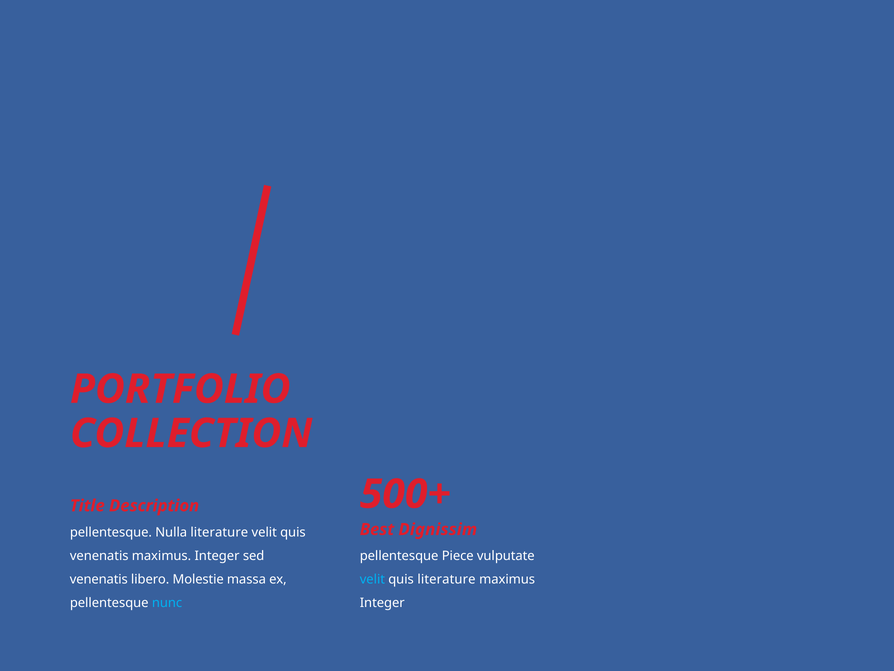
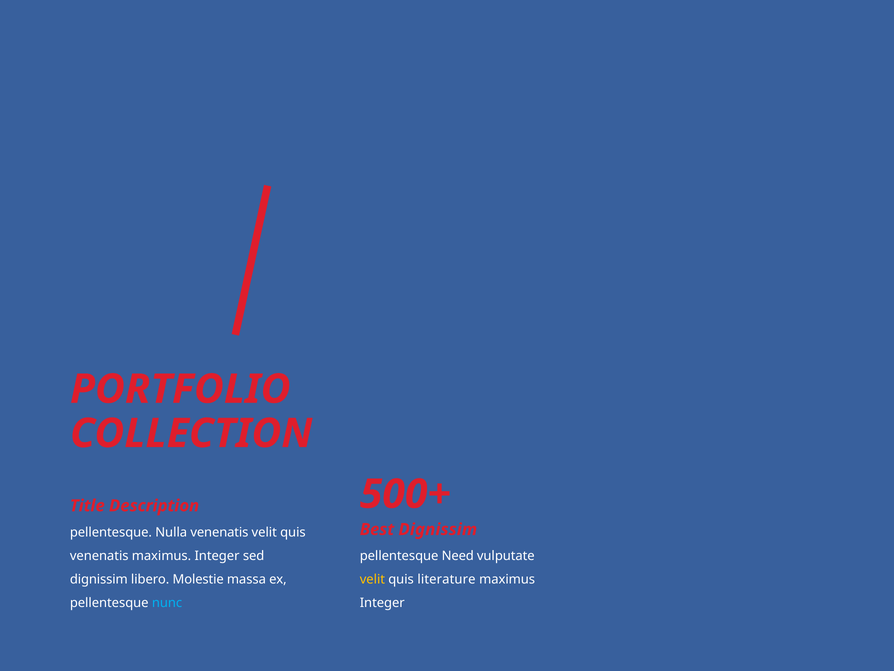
Nulla literature: literature -> venenatis (219, 532)
Piece: Piece -> Need (458, 556)
venenatis: venenatis -> dignissim (99, 579)
velit colour: light blue -> yellow (372, 579)
